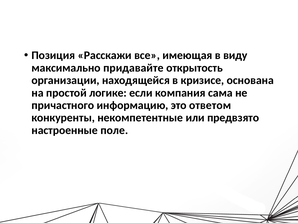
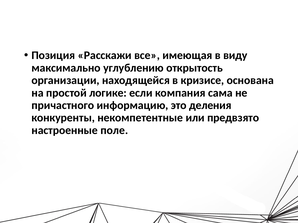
придавайте: придавайте -> углублению (133, 68)
ответом: ответом -> деления (210, 106)
